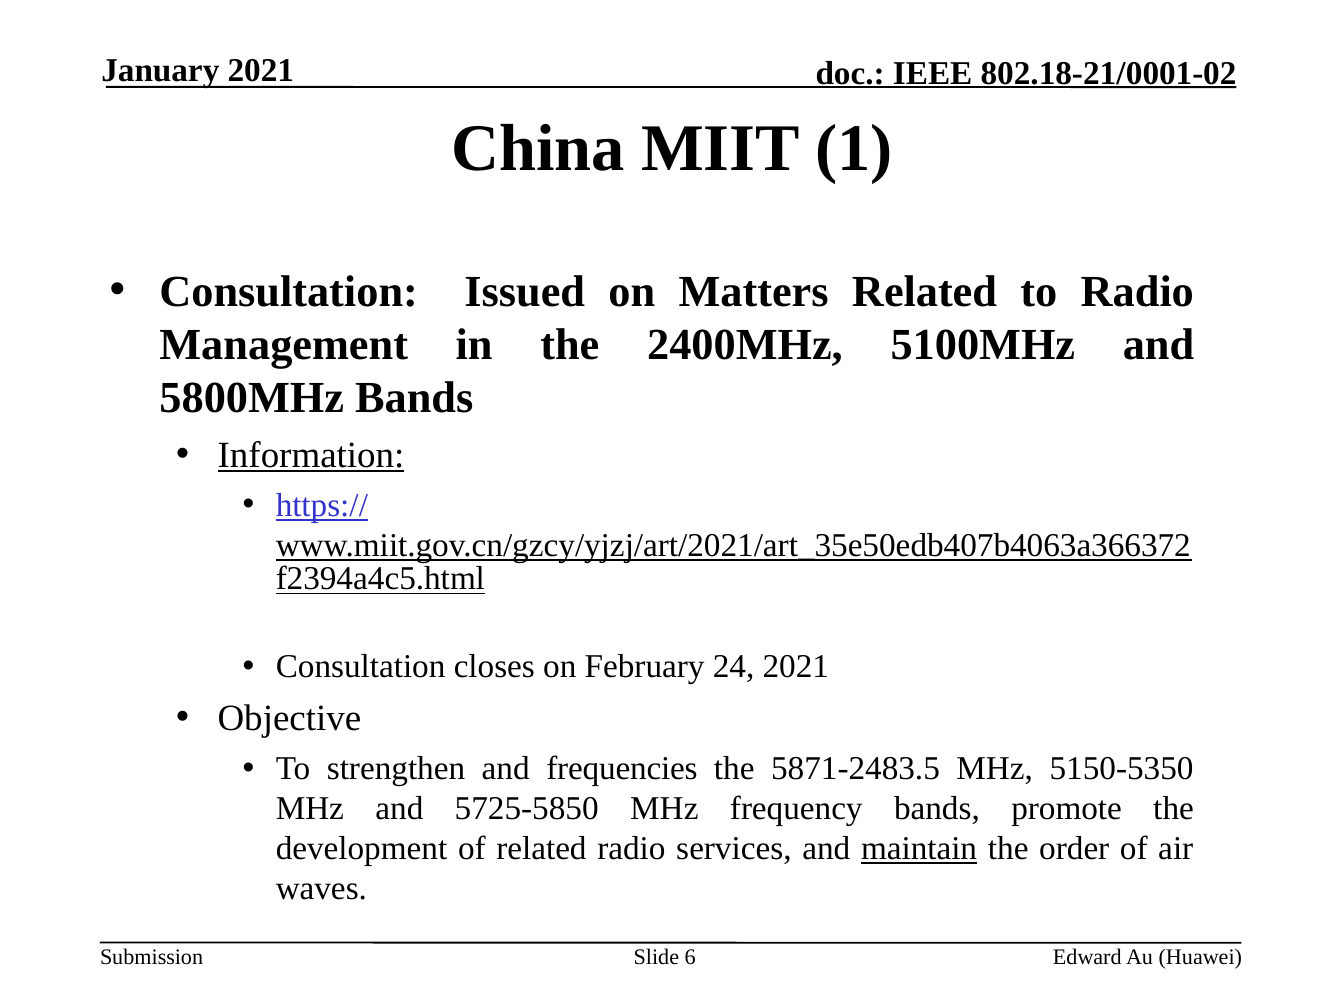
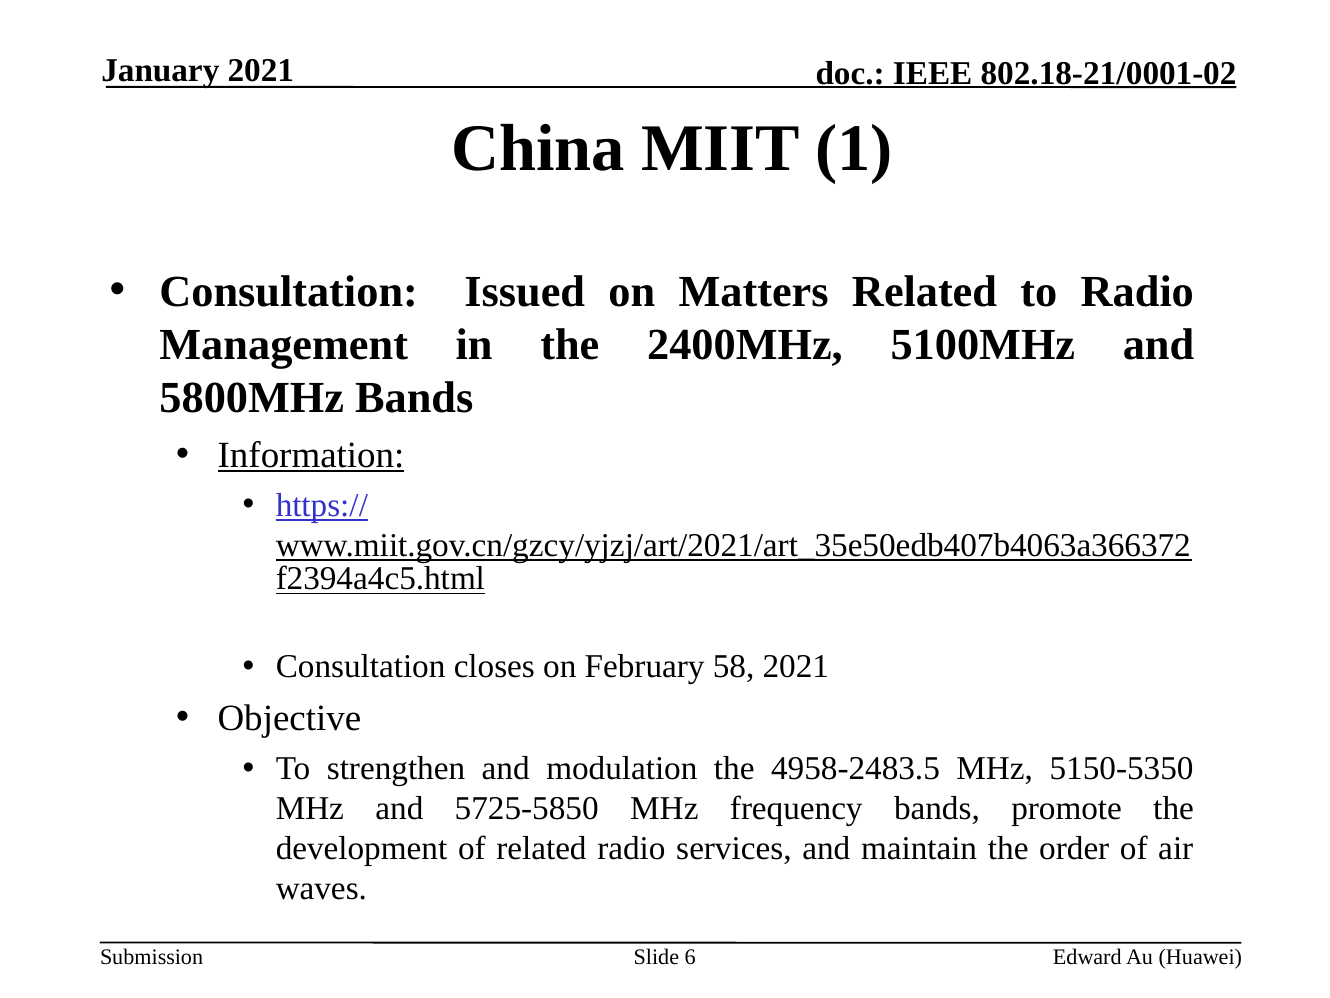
24: 24 -> 58 (734, 667)
frequencies: frequencies -> modulation (622, 768)
5871-2483.5: 5871-2483.5 -> 4958-2483.5 (856, 768)
maintain underline: present -> none (919, 848)
